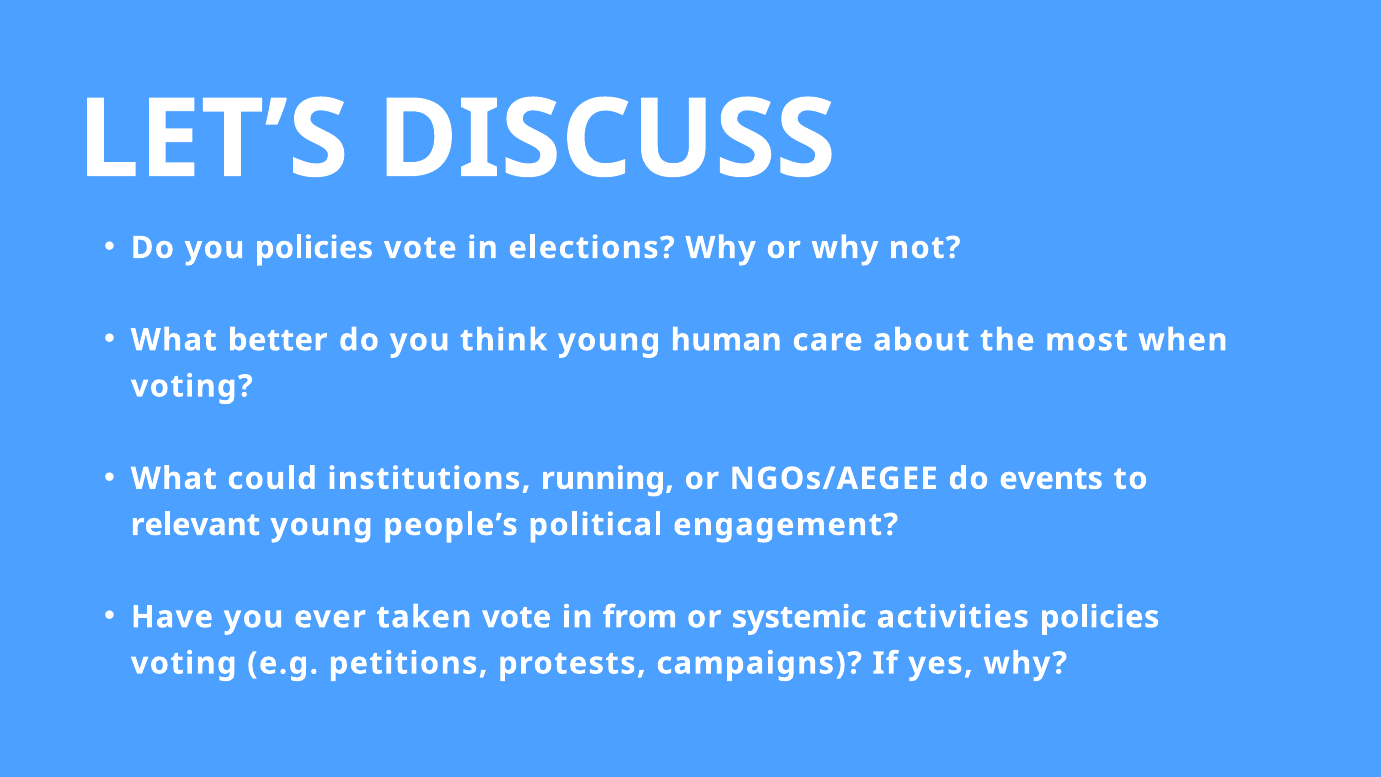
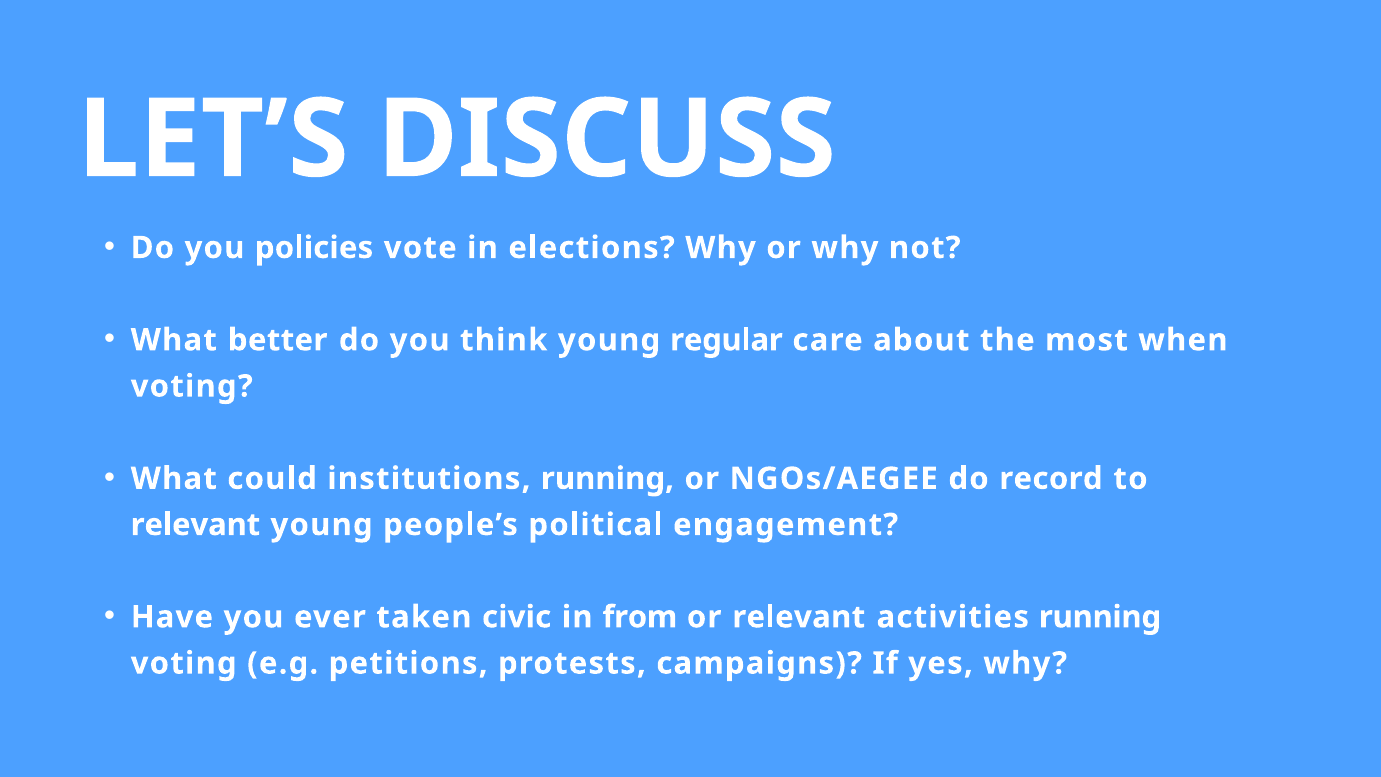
human: human -> regular (726, 340)
events: events -> record (1051, 479)
taken vote: vote -> civic (517, 617)
or systemic: systemic -> relevant (799, 617)
activities policies: policies -> running (1100, 617)
